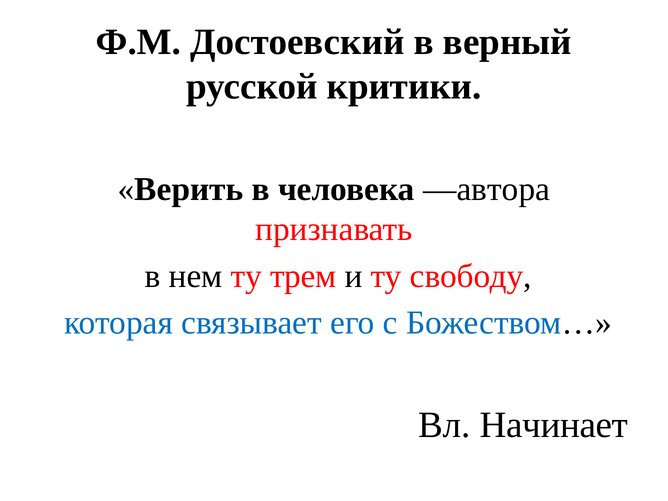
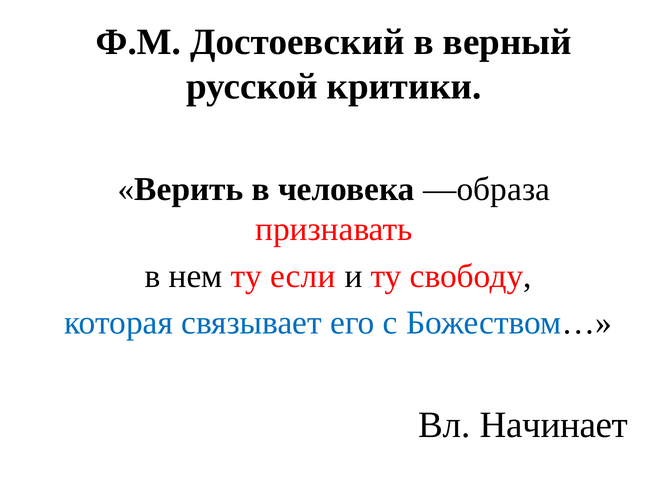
—автора: —автора -> —образа (487, 189)
трем: трем -> если (303, 276)
